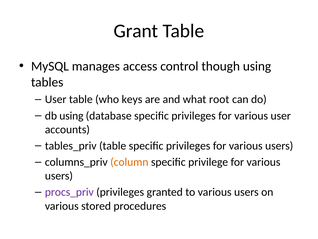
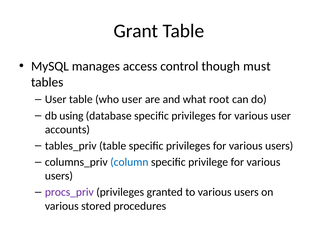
though using: using -> must (257, 66)
who keys: keys -> user (132, 99)
column colour: orange -> blue (129, 162)
